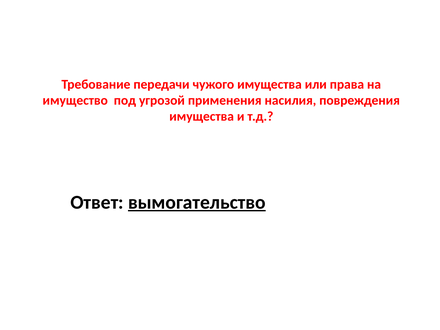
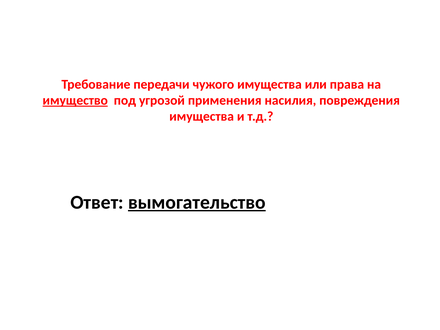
имущество underline: none -> present (75, 100)
